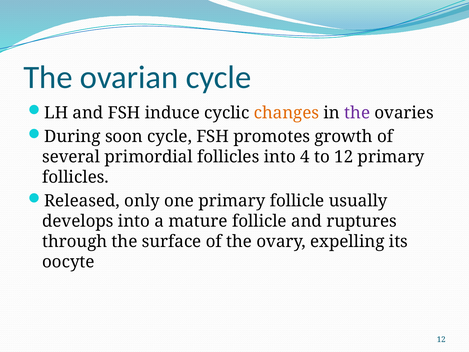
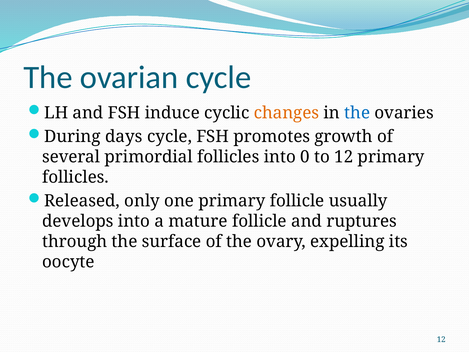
the colour: purple -> blue (357, 113)
soon: soon -> days (124, 137)
4: 4 -> 0 (305, 157)
